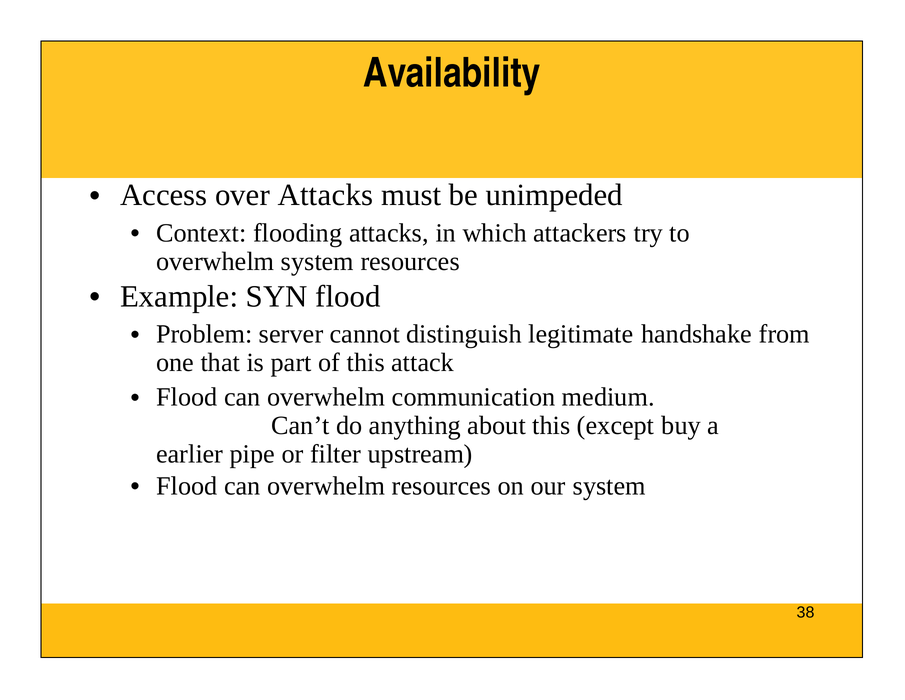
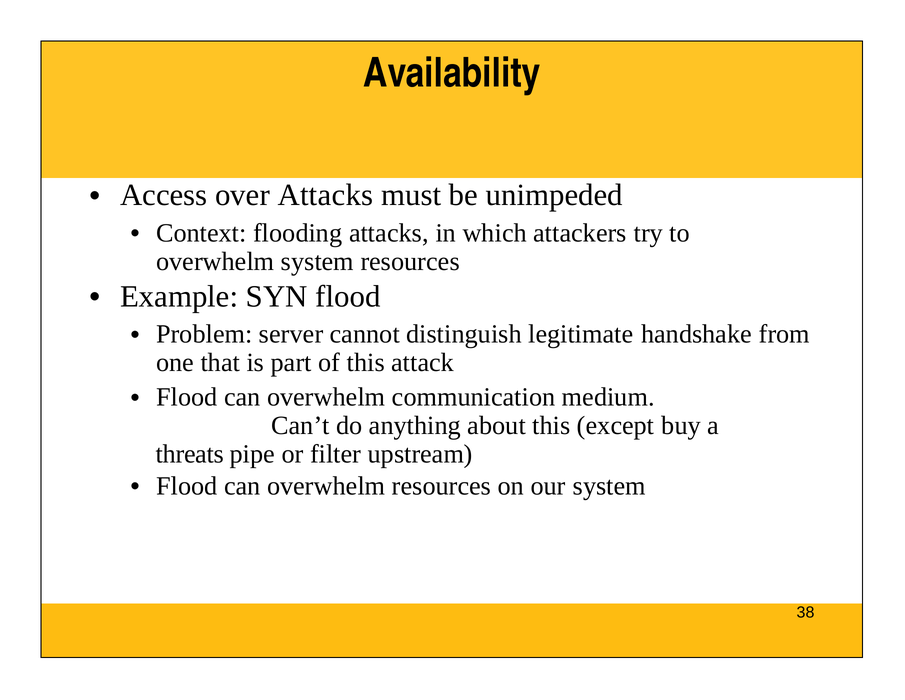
earlier: earlier -> threats (190, 453)
